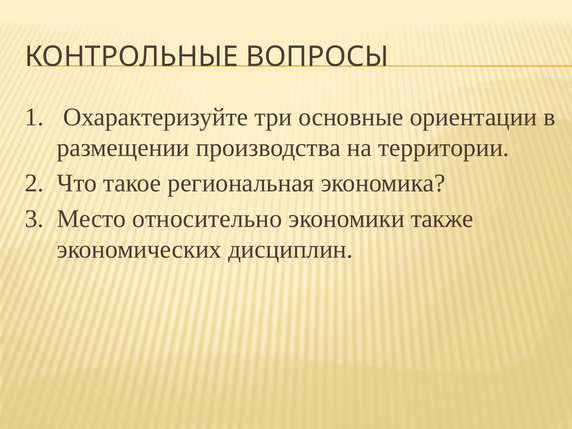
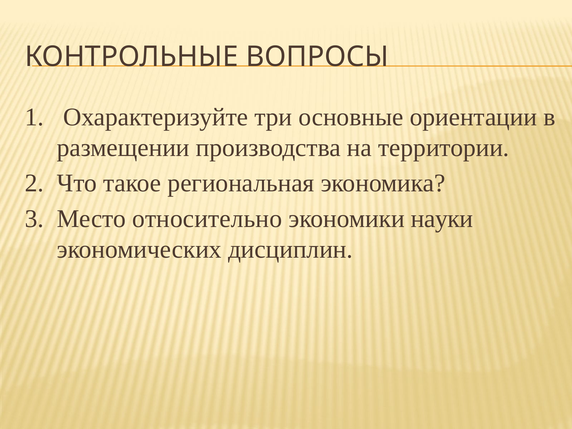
также: также -> науки (442, 219)
